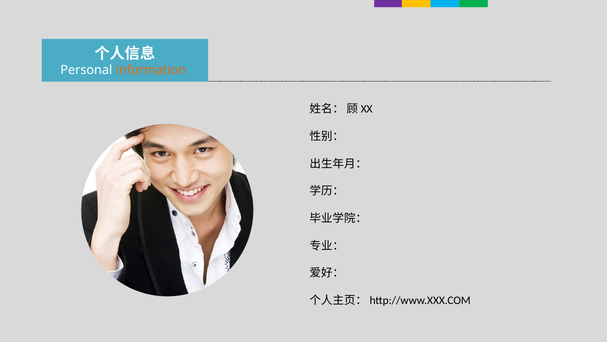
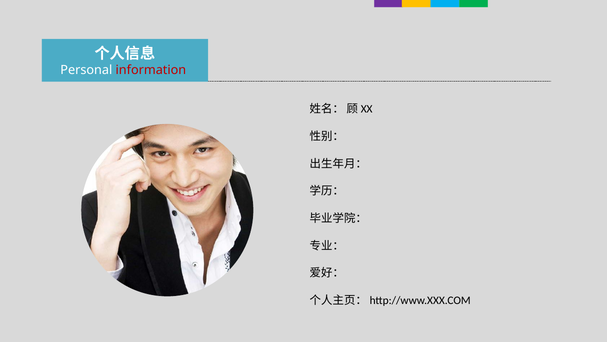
information colour: orange -> red (151, 70)
